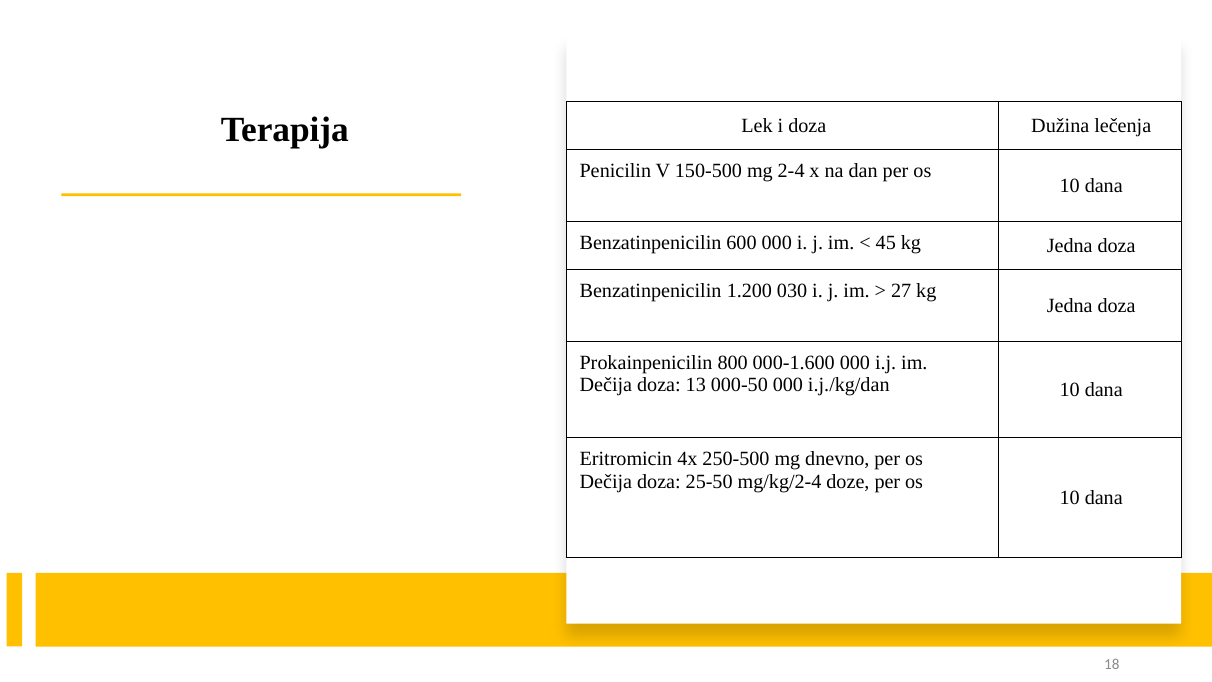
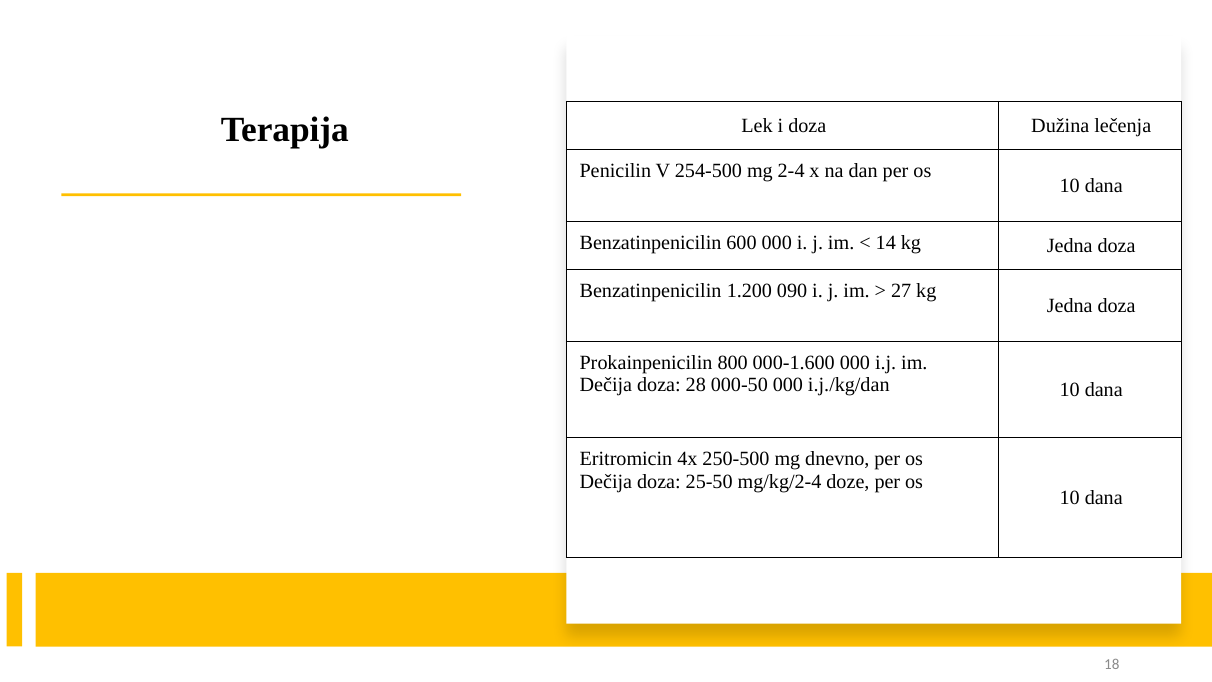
150-500: 150-500 -> 254-500 (708, 171)
45: 45 -> 14 (886, 243)
030: 030 -> 090 (792, 291)
13: 13 -> 28 (696, 385)
